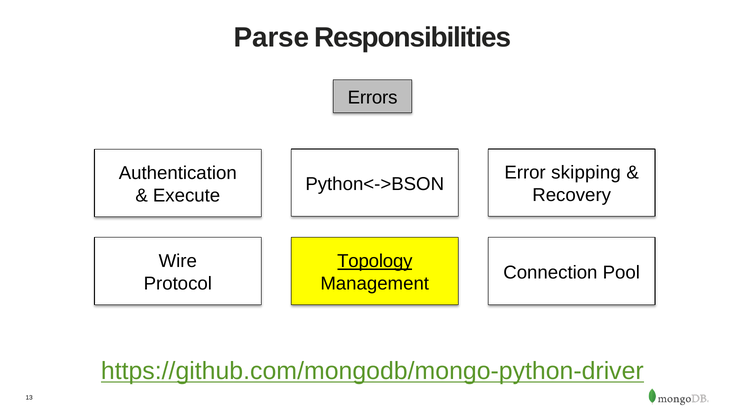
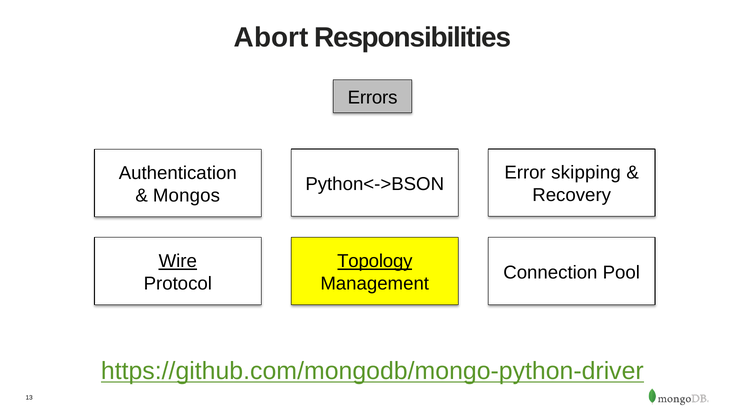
Parse: Parse -> Abort (271, 37)
Execute: Execute -> Mongos (186, 195)
Wire underline: none -> present (178, 261)
